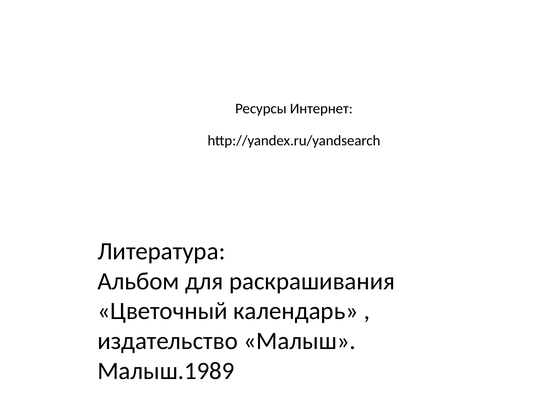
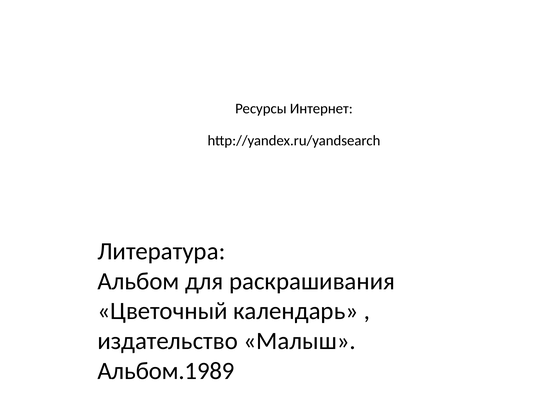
Малыш.1989: Малыш.1989 -> Альбом.1989 (166, 371)
